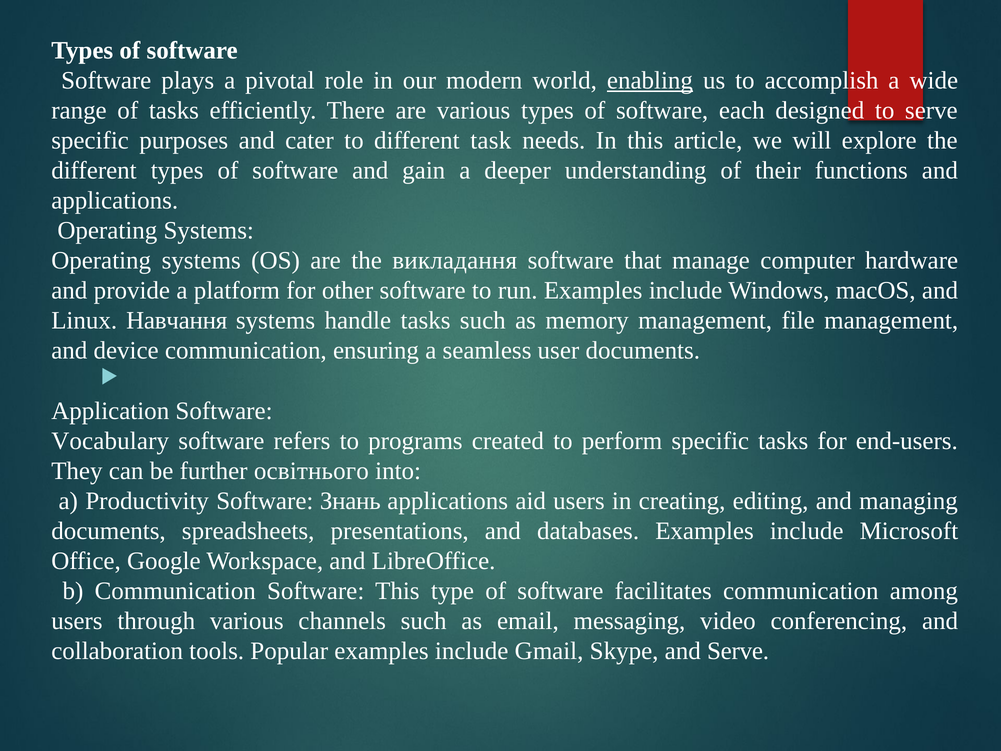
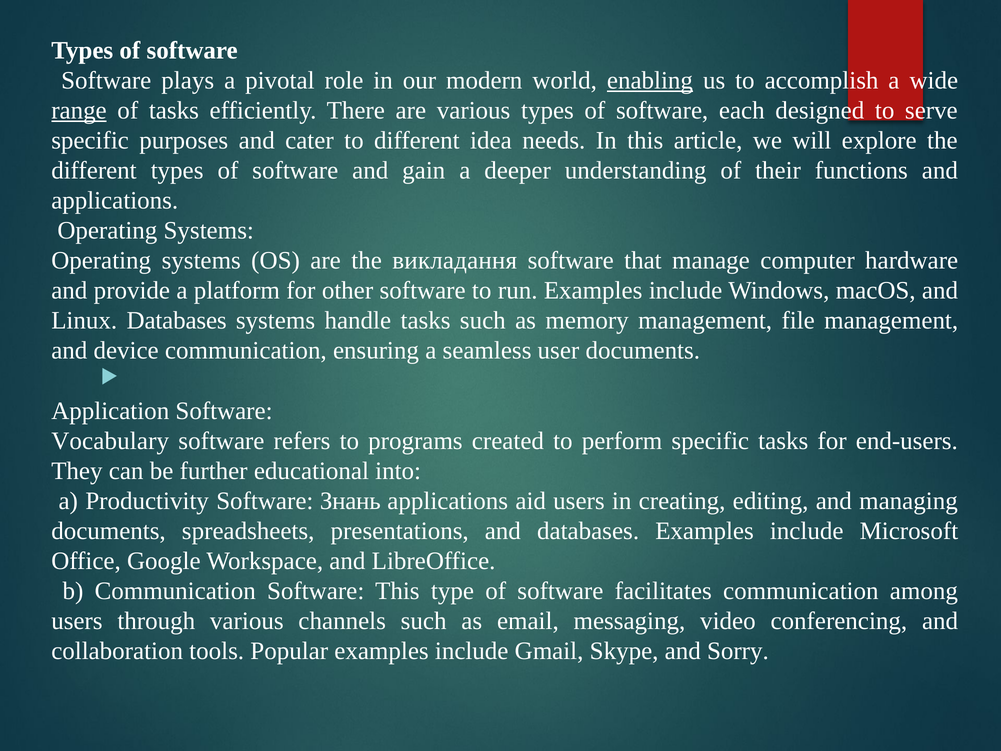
range underline: none -> present (79, 110)
task: task -> idea (491, 140)
Linux Навчання: Навчання -> Databases (177, 321)
освітнього: освітнього -> educational (311, 471)
and Serve: Serve -> Sorry (738, 651)
